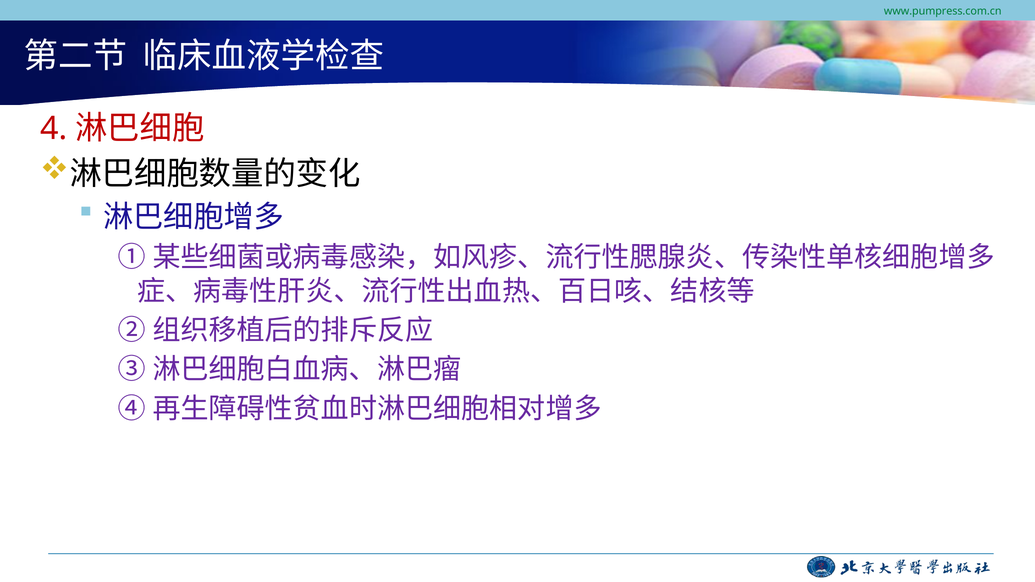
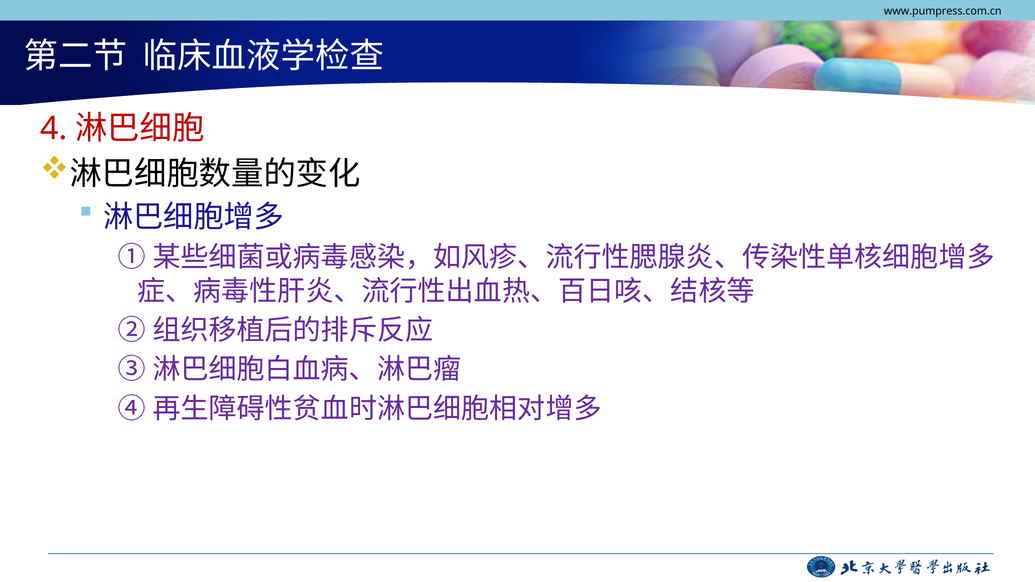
www.pumpress.com.cn colour: green -> black (943, 11)
